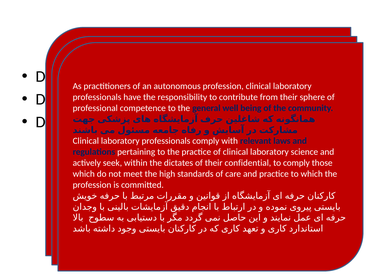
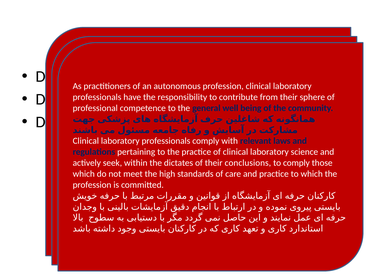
confidential: confidential -> conclusions (248, 163)
